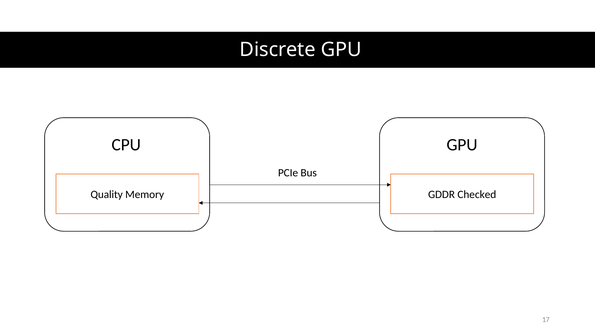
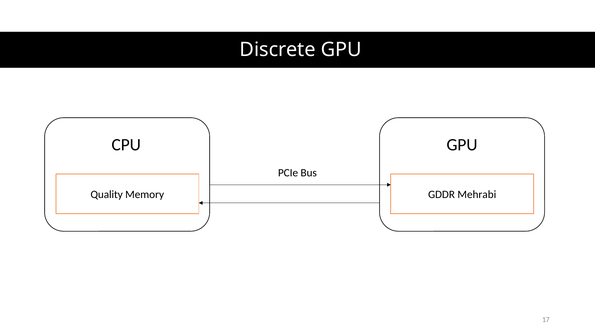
Checked: Checked -> Mehrabi (477, 194)
